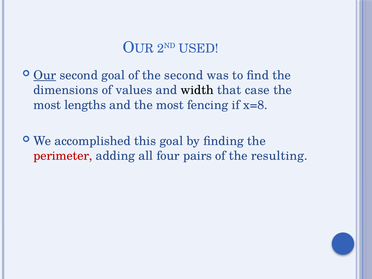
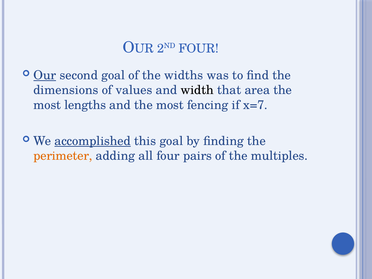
USED: USED -> FOUR (199, 49)
the second: second -> widths (184, 75)
case: case -> area (257, 90)
x=8: x=8 -> x=7 (255, 105)
accomplished underline: none -> present (93, 141)
perimeter colour: red -> orange (63, 156)
resulting: resulting -> multiples (279, 156)
